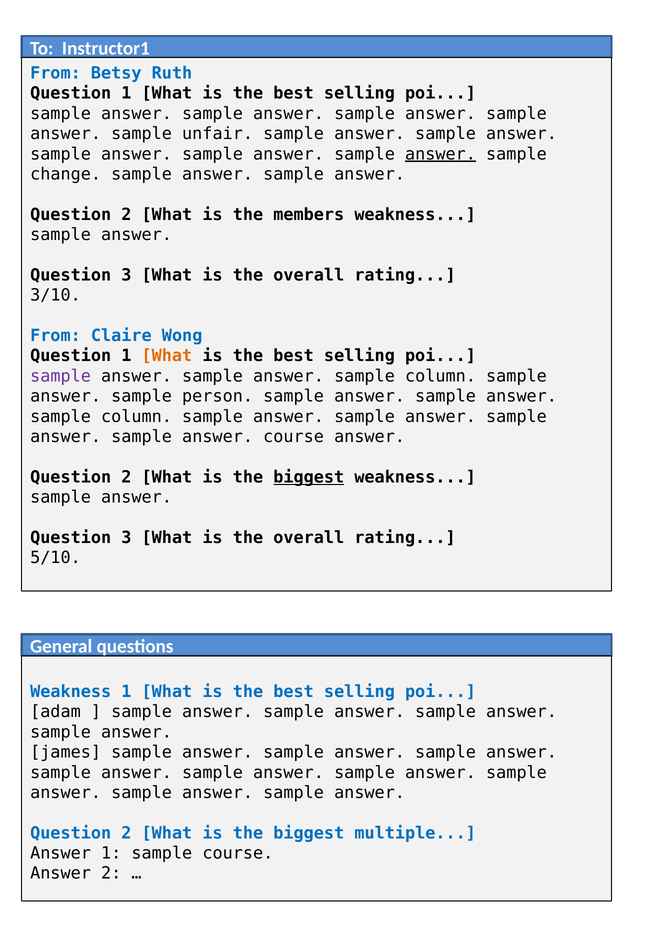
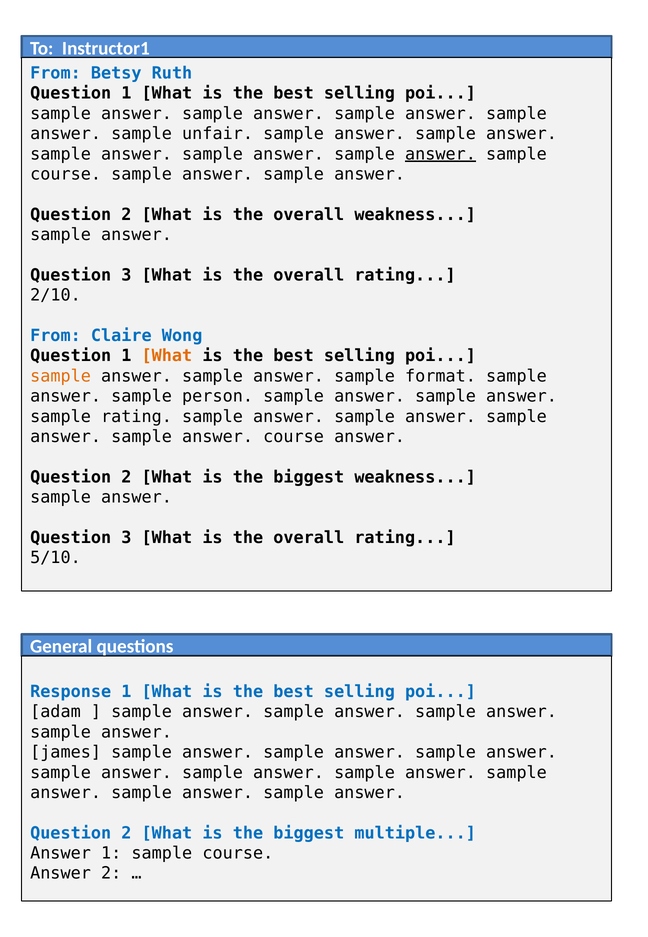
change: change -> course (66, 174)
members: members -> overall (309, 214)
3/10: 3/10 -> 2/10 (55, 295)
sample colour: purple -> orange (61, 376)
column: column -> format (440, 376)
column: column -> rating (137, 416)
biggest underline: present -> none (309, 477)
Weakness: Weakness -> Response (71, 691)
